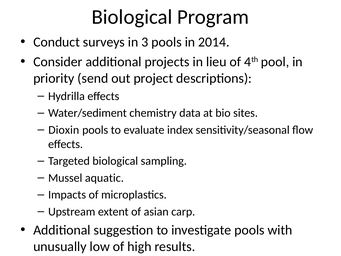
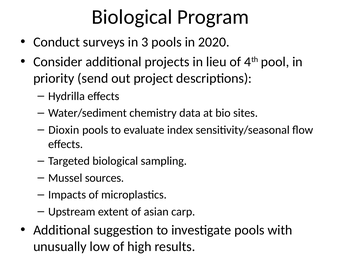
2014: 2014 -> 2020 (214, 42)
aquatic: aquatic -> sources (104, 178)
